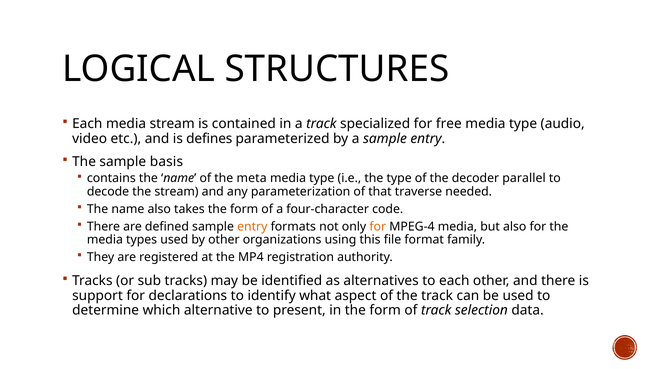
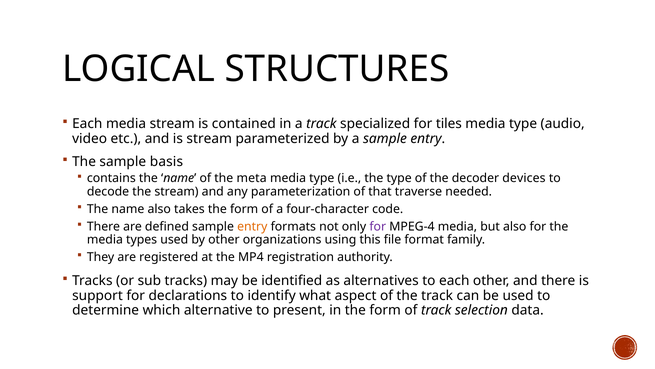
free: free -> tiles (449, 124)
is defines: defines -> stream (209, 138)
parallel: parallel -> devices (524, 178)
for colour: orange -> purple (378, 226)
